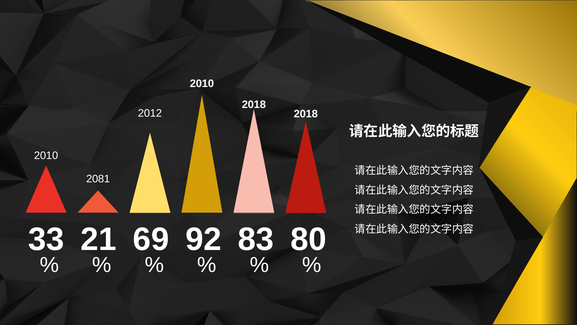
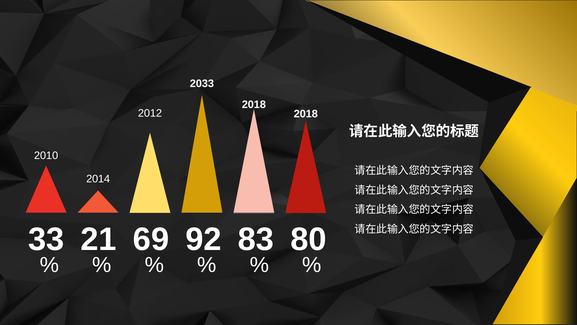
2010: 2010 -> 2033 (202, 84)
2081: 2081 -> 2014 (98, 179)
